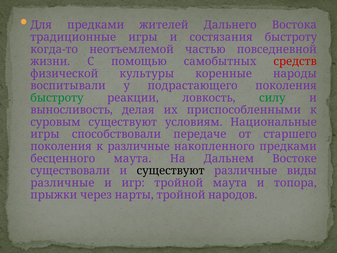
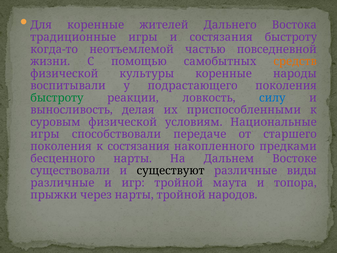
Для предками: предками -> коренные (96, 25)
средств colour: red -> orange (295, 61)
силу colour: green -> blue (272, 98)
суровым существуют: существуют -> физической (123, 122)
к различные: различные -> состязания (139, 146)
бесценного маута: маута -> нарты (133, 158)
